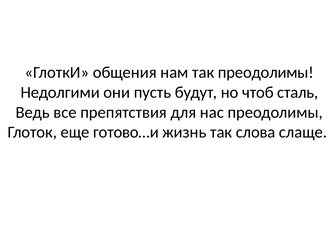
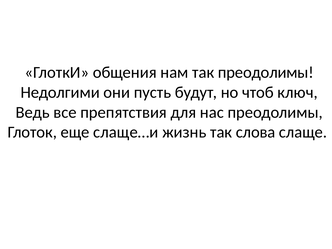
сталь: сталь -> ключ (298, 92)
готово…и: готово…и -> слаще…и (126, 132)
